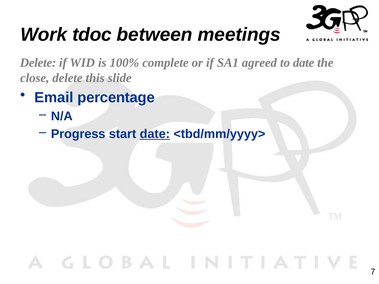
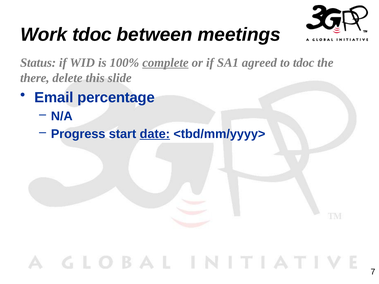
Delete: Delete -> Status (38, 63)
complete underline: none -> present (165, 63)
to date: date -> tdoc (304, 63)
close: close -> there (35, 78)
